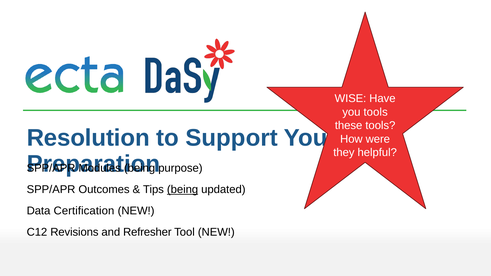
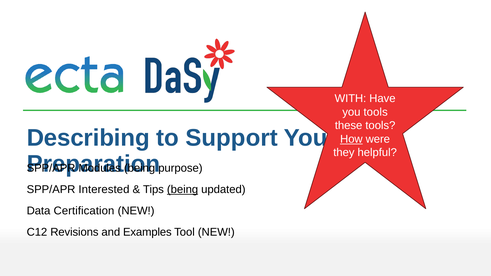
WISE: WISE -> WITH (350, 99)
Resolution: Resolution -> Describing (88, 138)
How underline: none -> present (351, 139)
Outcomes: Outcomes -> Interested (104, 190)
Refresher: Refresher -> Examples (147, 232)
